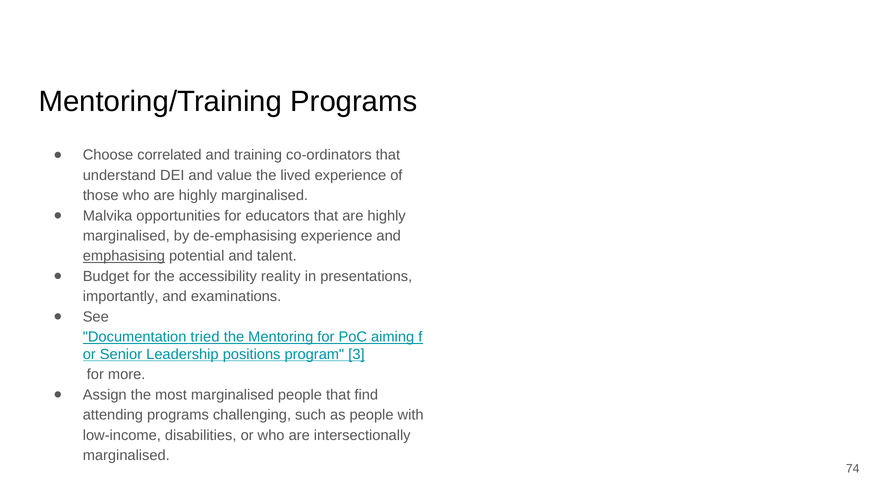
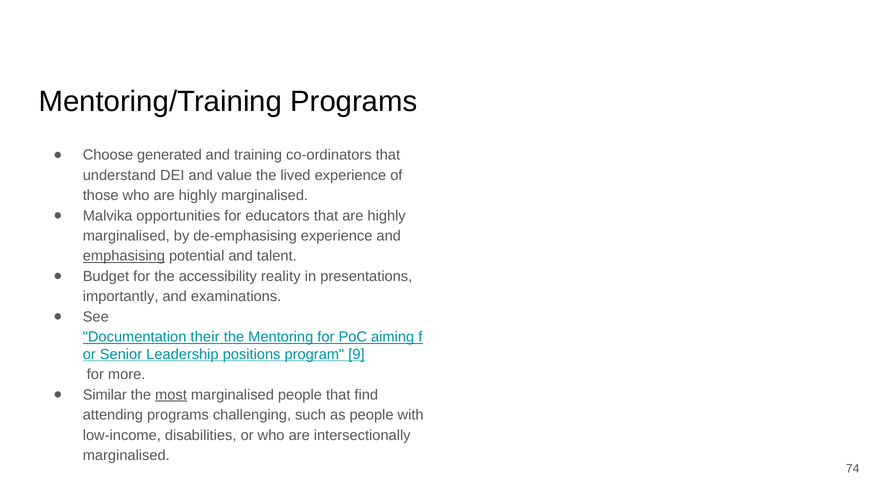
correlated: correlated -> generated (169, 155)
tried: tried -> their (205, 337)
3: 3 -> 9 (356, 354)
Assign: Assign -> Similar (105, 395)
most underline: none -> present (171, 395)
